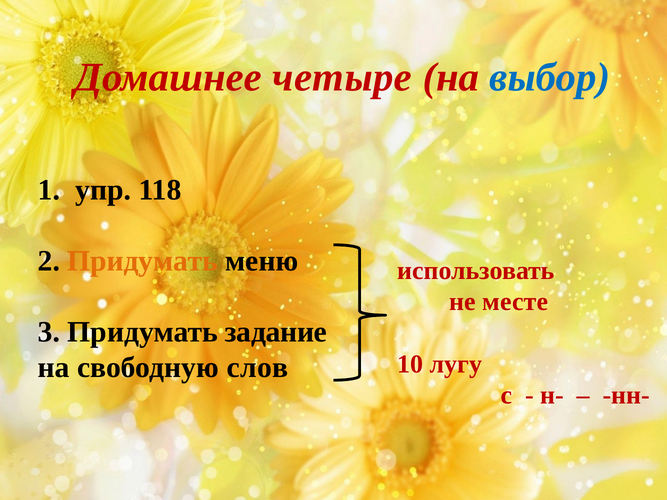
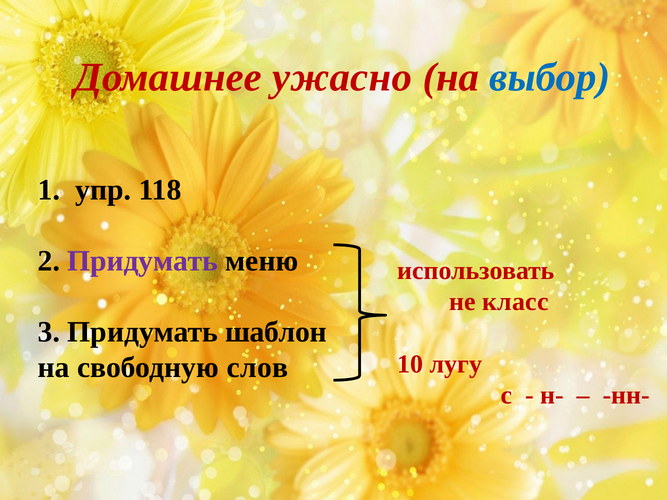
четыре: четыре -> ужасно (342, 77)
Придумать colour: orange -> purple (143, 261)
месте: месте -> класс (515, 302)
задание: задание -> шаблон (276, 332)
